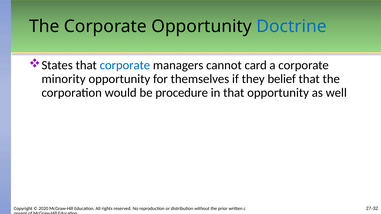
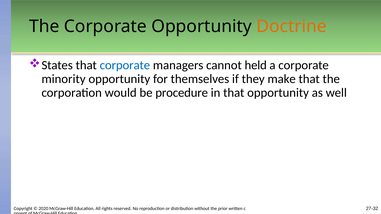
Doctrine colour: blue -> orange (292, 26)
card: card -> held (256, 65)
belief: belief -> make (282, 79)
